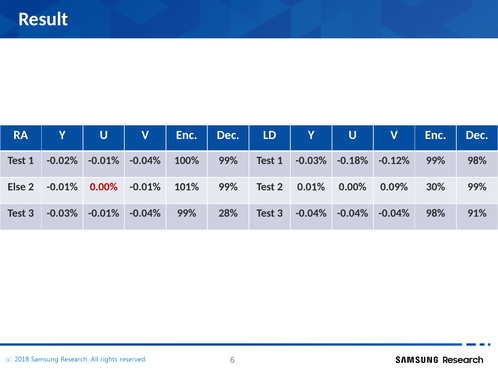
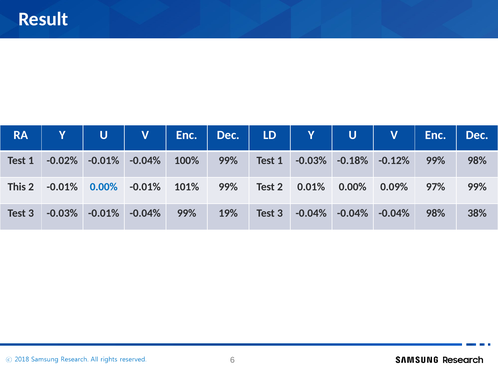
Else: Else -> This (17, 187)
0.00% colour: red -> blue (104, 187)
30%: 30% -> 97% (436, 187)
28%: 28% -> 19% (228, 213)
91%: 91% -> 38% (477, 213)
